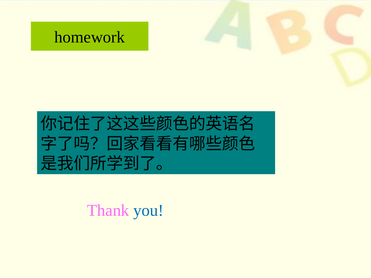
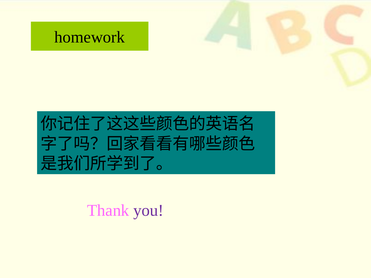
you colour: blue -> purple (148, 211)
